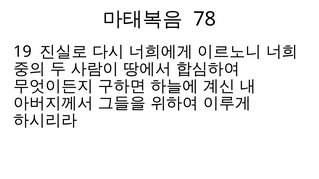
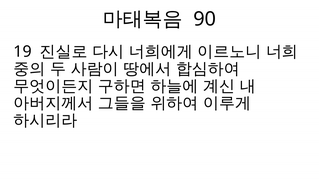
78: 78 -> 90 (205, 19)
